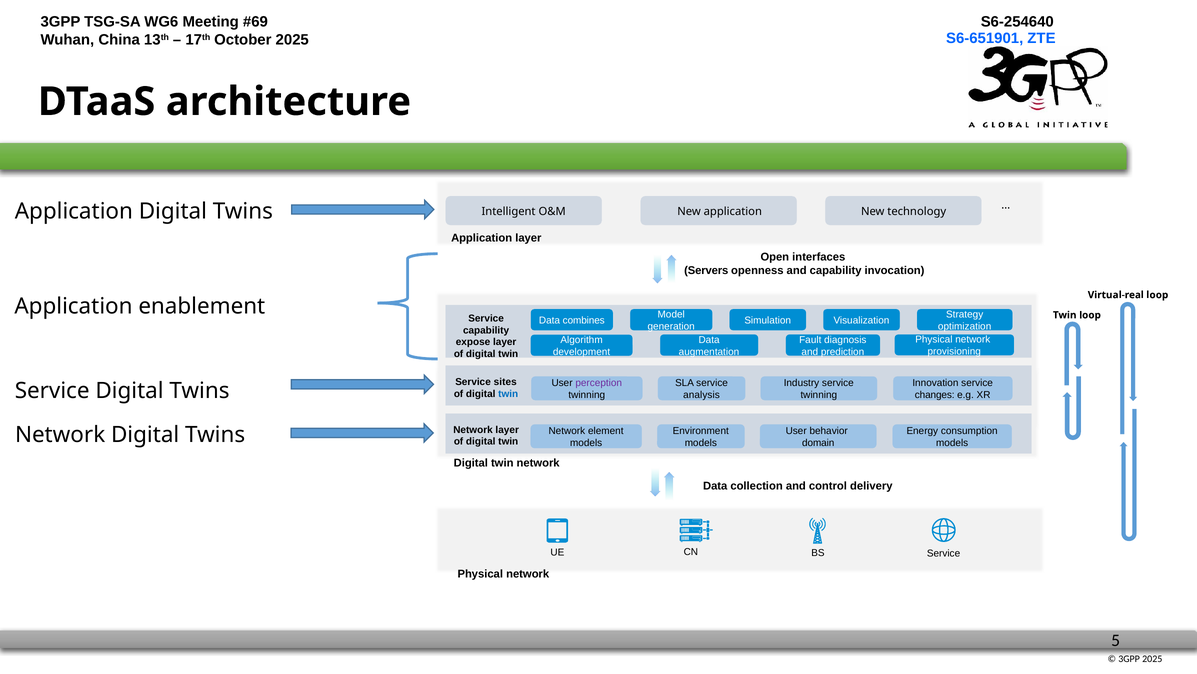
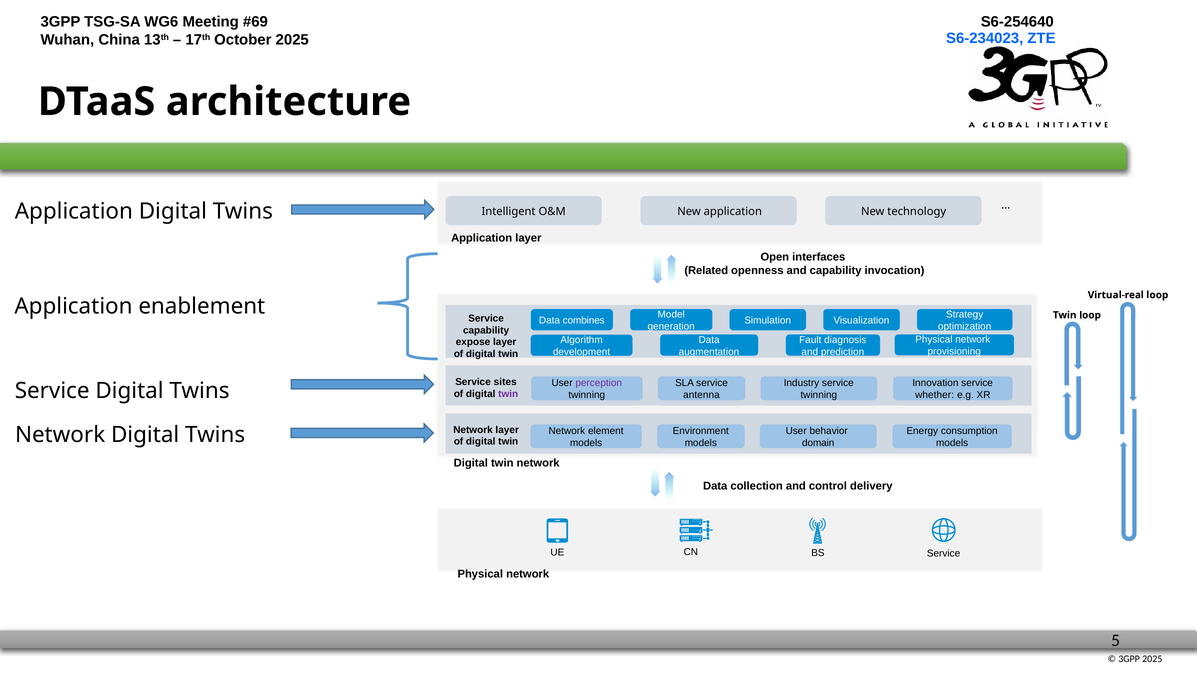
S6-651901: S6-651901 -> S6-234023 (985, 39)
Servers: Servers -> Related (706, 270)
twin colour: blue -> purple (508, 393)
analysis: analysis -> antenna (702, 395)
changes: changes -> whether (935, 395)
